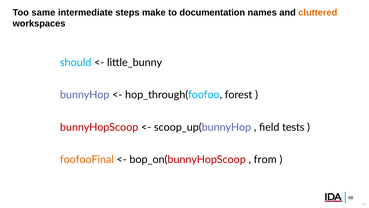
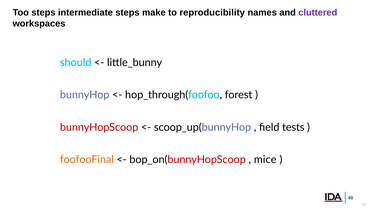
Too same: same -> steps (43, 12)
documentation: documentation -> reproducibility (212, 12)
cluttered colour: orange -> purple (318, 12)
from: from -> mice (265, 159)
